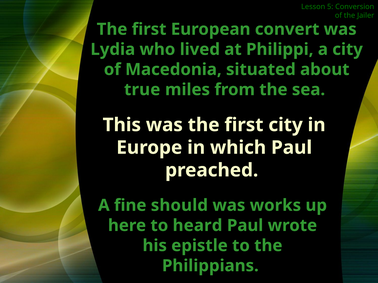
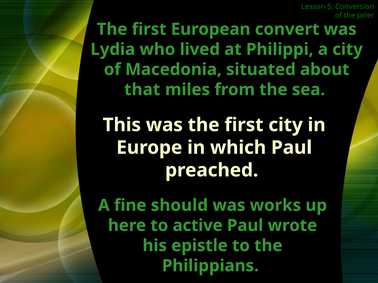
true: true -> that (142, 90)
heard: heard -> active (198, 226)
